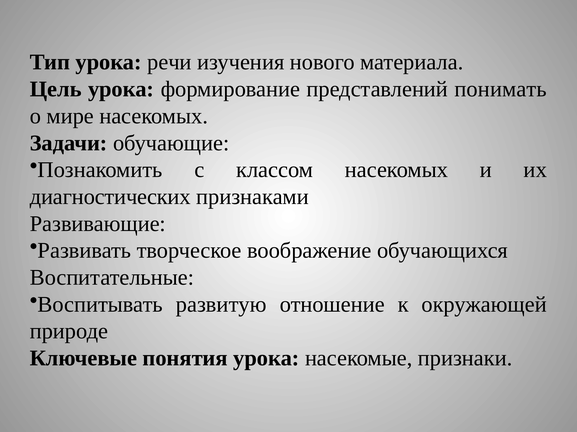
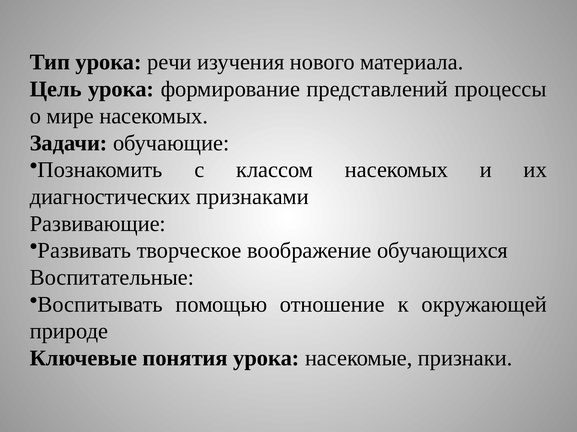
понимать: понимать -> процессы (501, 89)
развитую: развитую -> помощью (221, 305)
